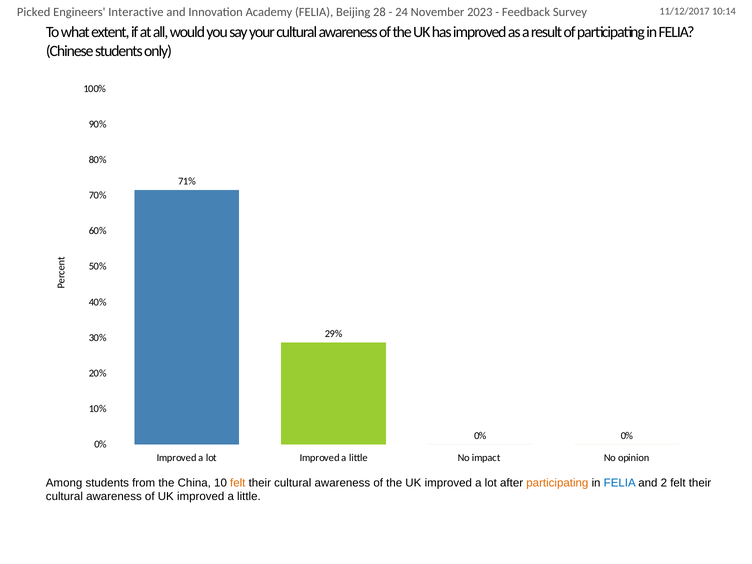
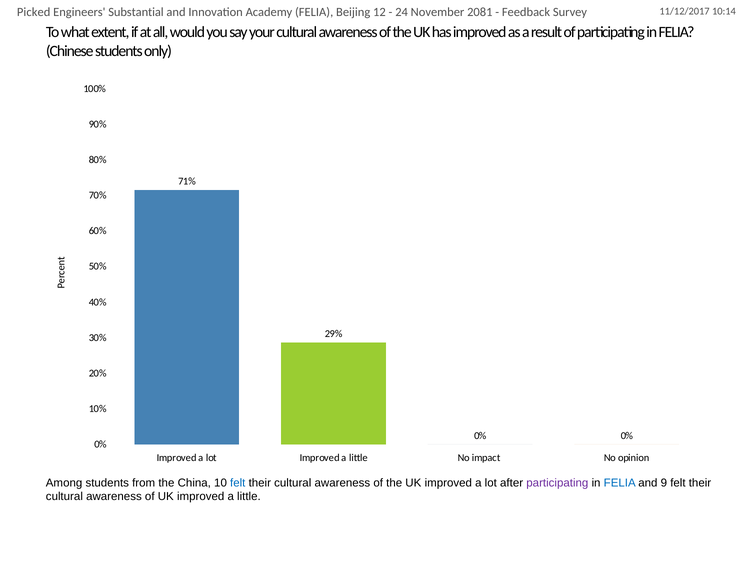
Interactive: Interactive -> Substantial (136, 12)
28: 28 -> 12 (379, 12)
2023: 2023 -> 2081 (480, 12)
felt colour: orange -> blue (238, 483)
participating colour: orange -> purple (557, 483)
2: 2 -> 9 (664, 483)
